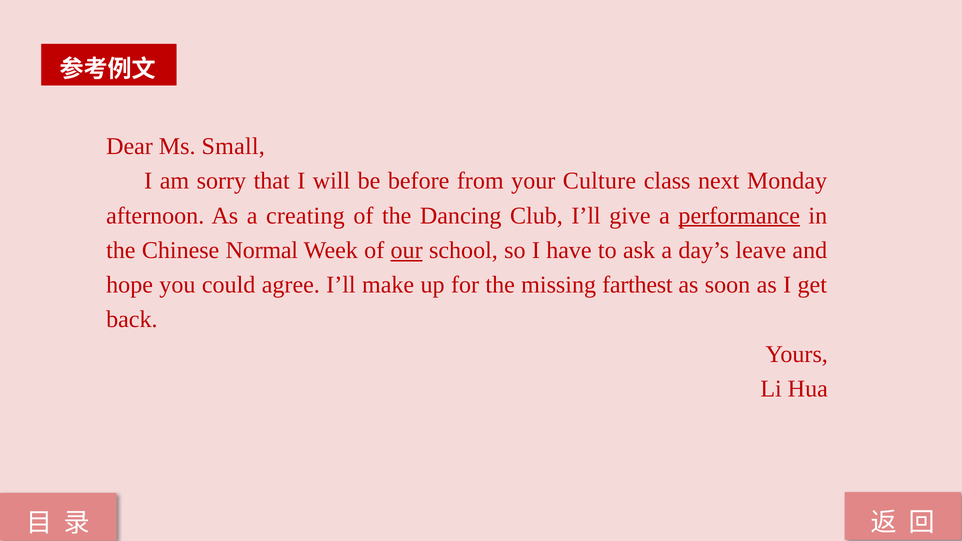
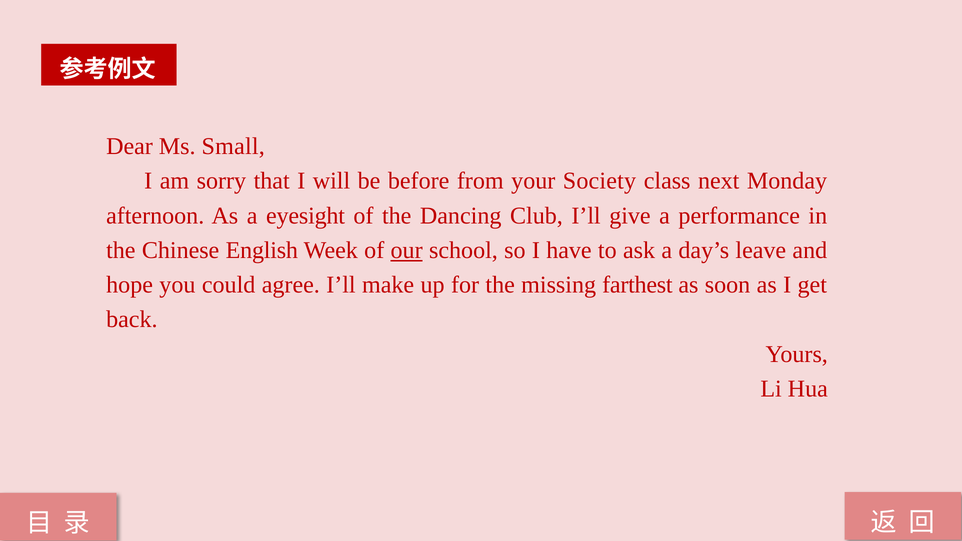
Culture: Culture -> Society (599, 181)
creating: creating -> eyesight (306, 216)
performance underline: present -> none (739, 216)
Normal: Normal -> English (262, 250)
